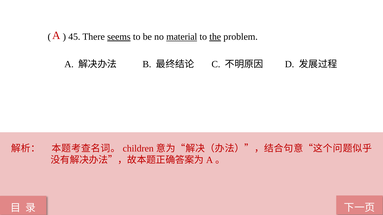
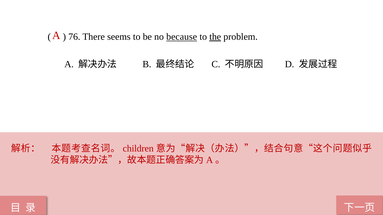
45: 45 -> 76 (74, 37)
seems underline: present -> none (119, 37)
material: material -> because (182, 37)
